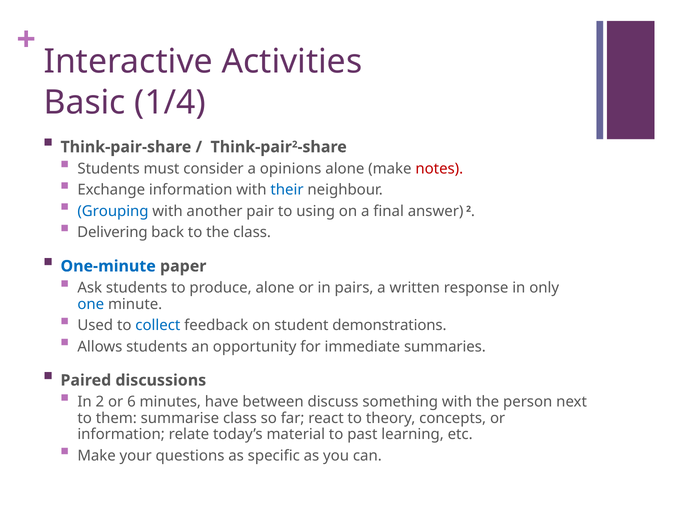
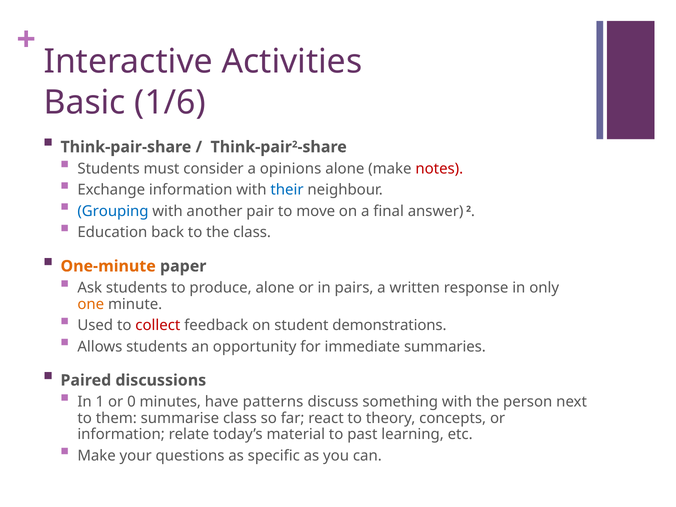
1/4: 1/4 -> 1/6 (170, 102)
using: using -> move (316, 211)
Delivering: Delivering -> Education (112, 232)
One-minute colour: blue -> orange (108, 266)
one colour: blue -> orange (91, 304)
collect colour: blue -> red (158, 325)
In 2: 2 -> 1 (100, 402)
6: 6 -> 0 (131, 402)
between: between -> patterns (273, 402)
